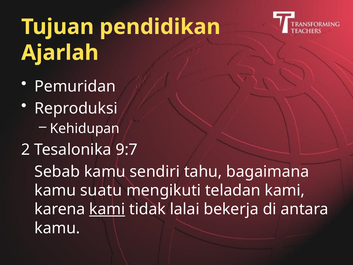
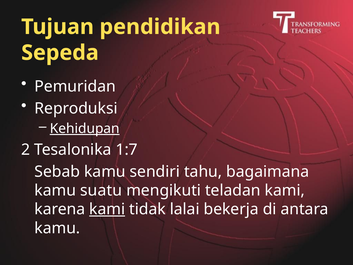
Ajarlah: Ajarlah -> Sepeda (60, 53)
Kehidupan underline: none -> present (85, 128)
9:7: 9:7 -> 1:7 (127, 149)
